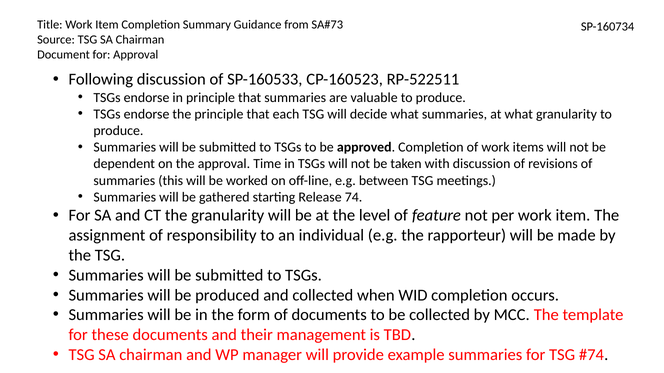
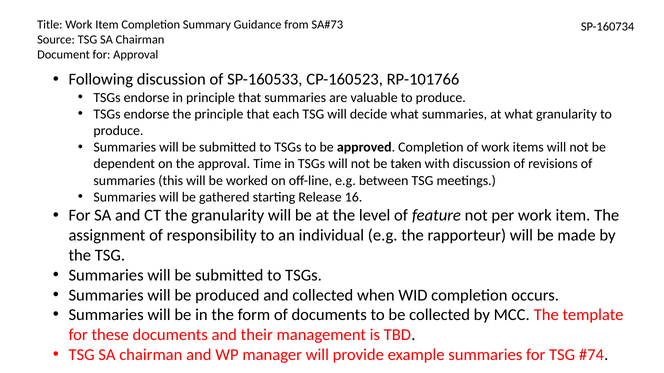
RP-522511: RP-522511 -> RP-101766 (423, 80)
74: 74 -> 16 (354, 197)
